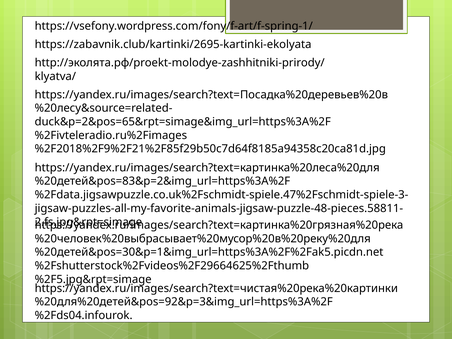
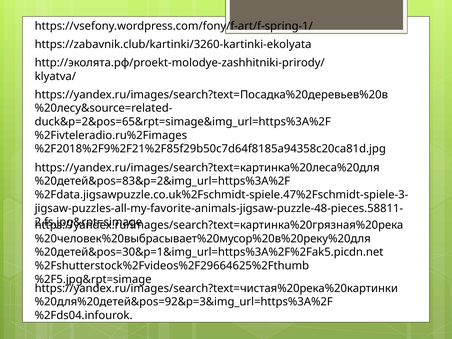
https://zabavnik.club/kartinki/2695-kartinki-ekolyata: https://zabavnik.club/kartinki/2695-kartinki-ekolyata -> https://zabavnik.club/kartinki/3260-kartinki-ekolyata (173, 44)
